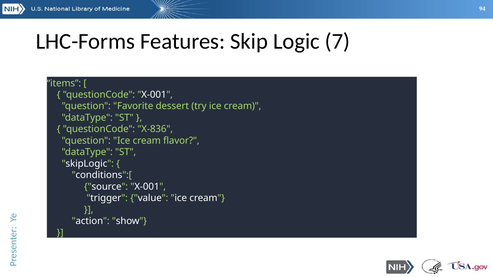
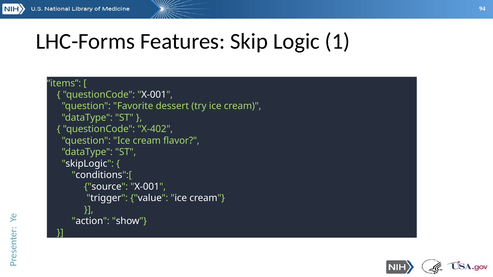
7: 7 -> 1 (337, 41)
X-836: X-836 -> X-402 (155, 129)
